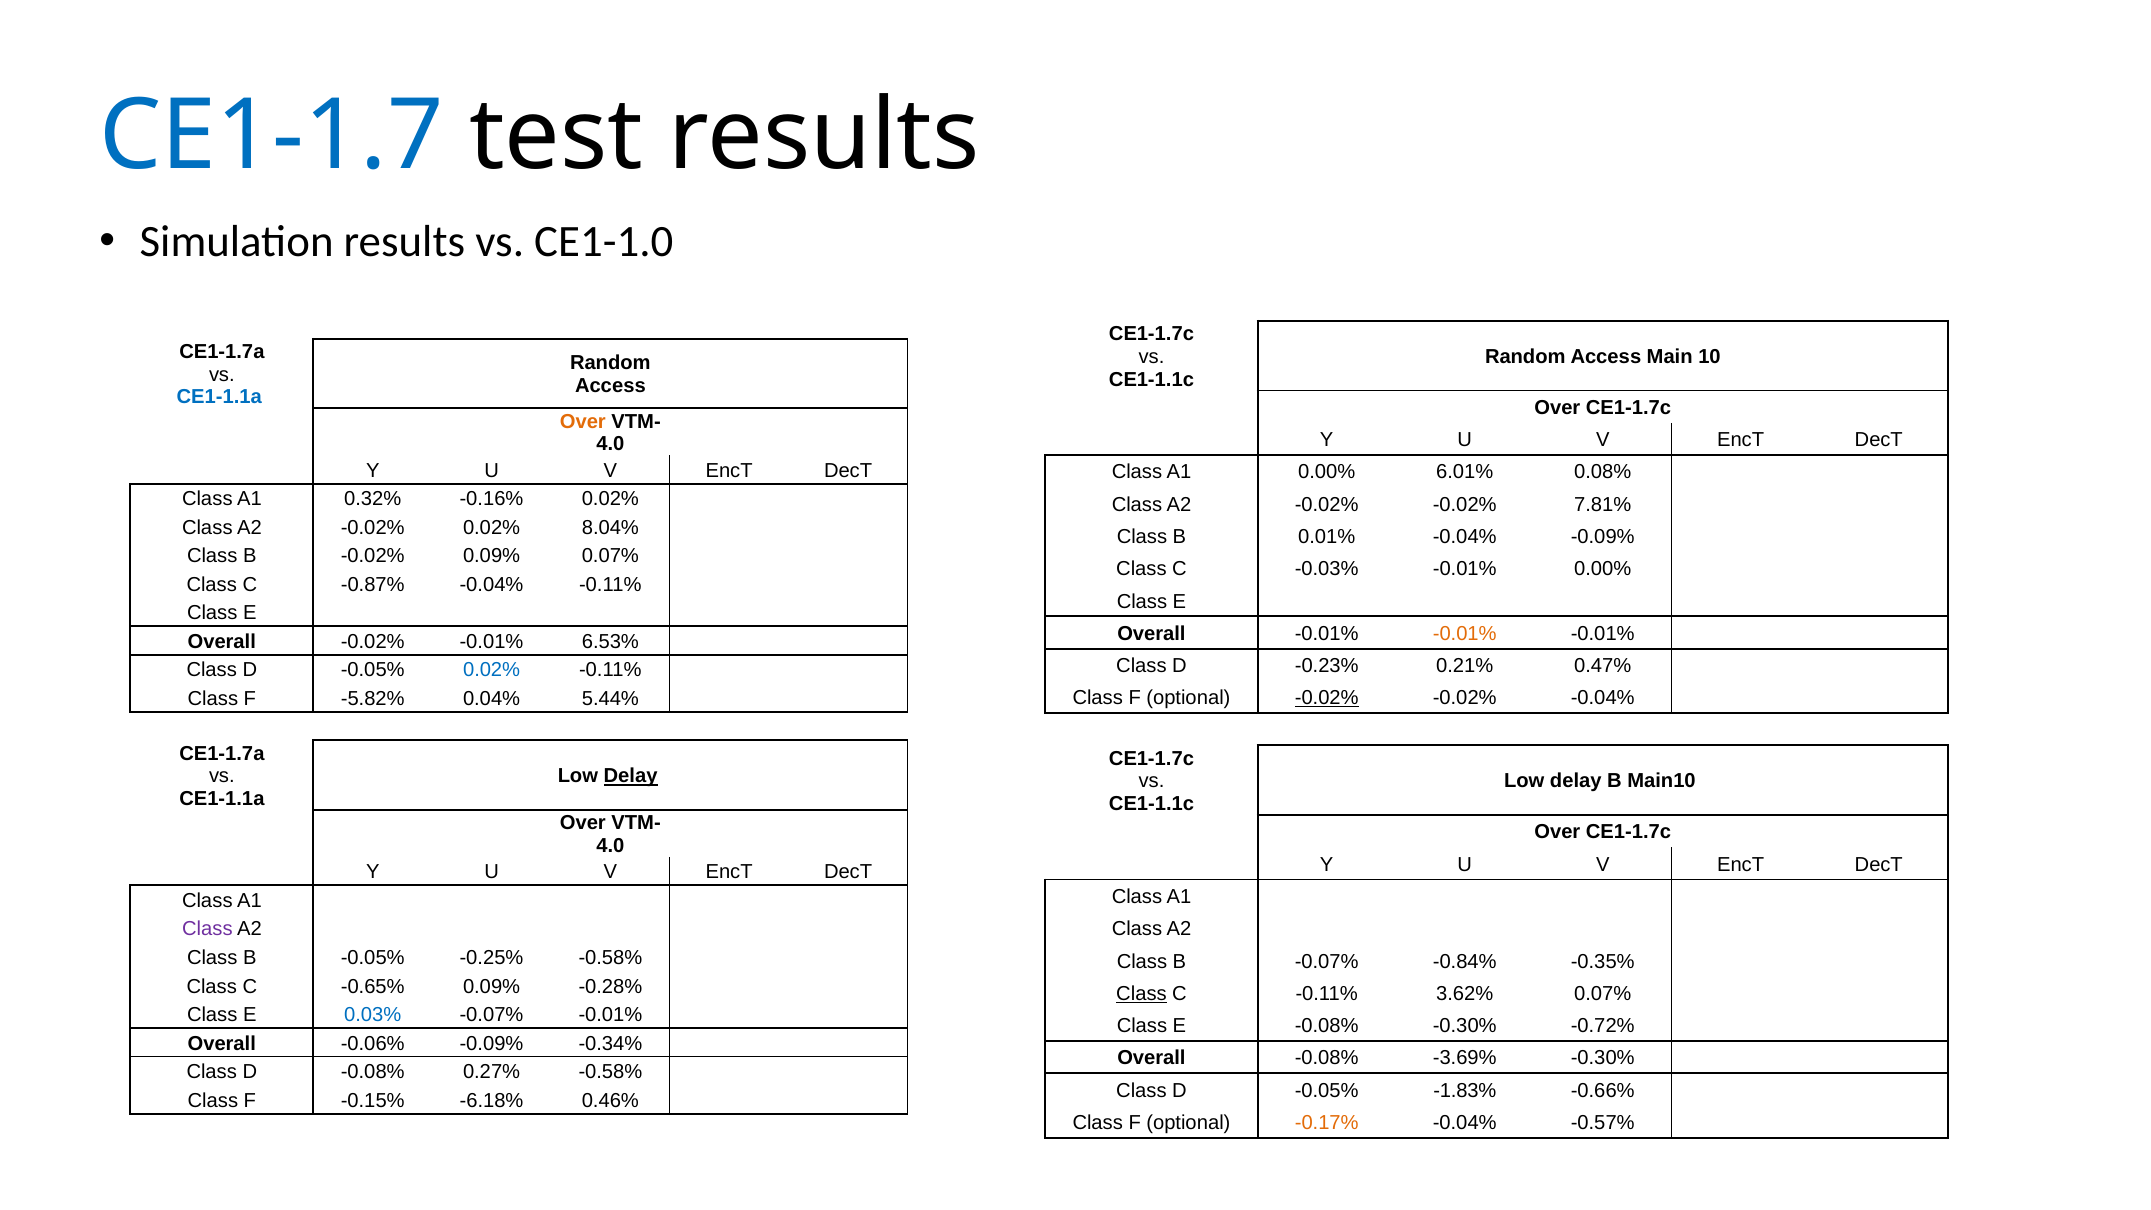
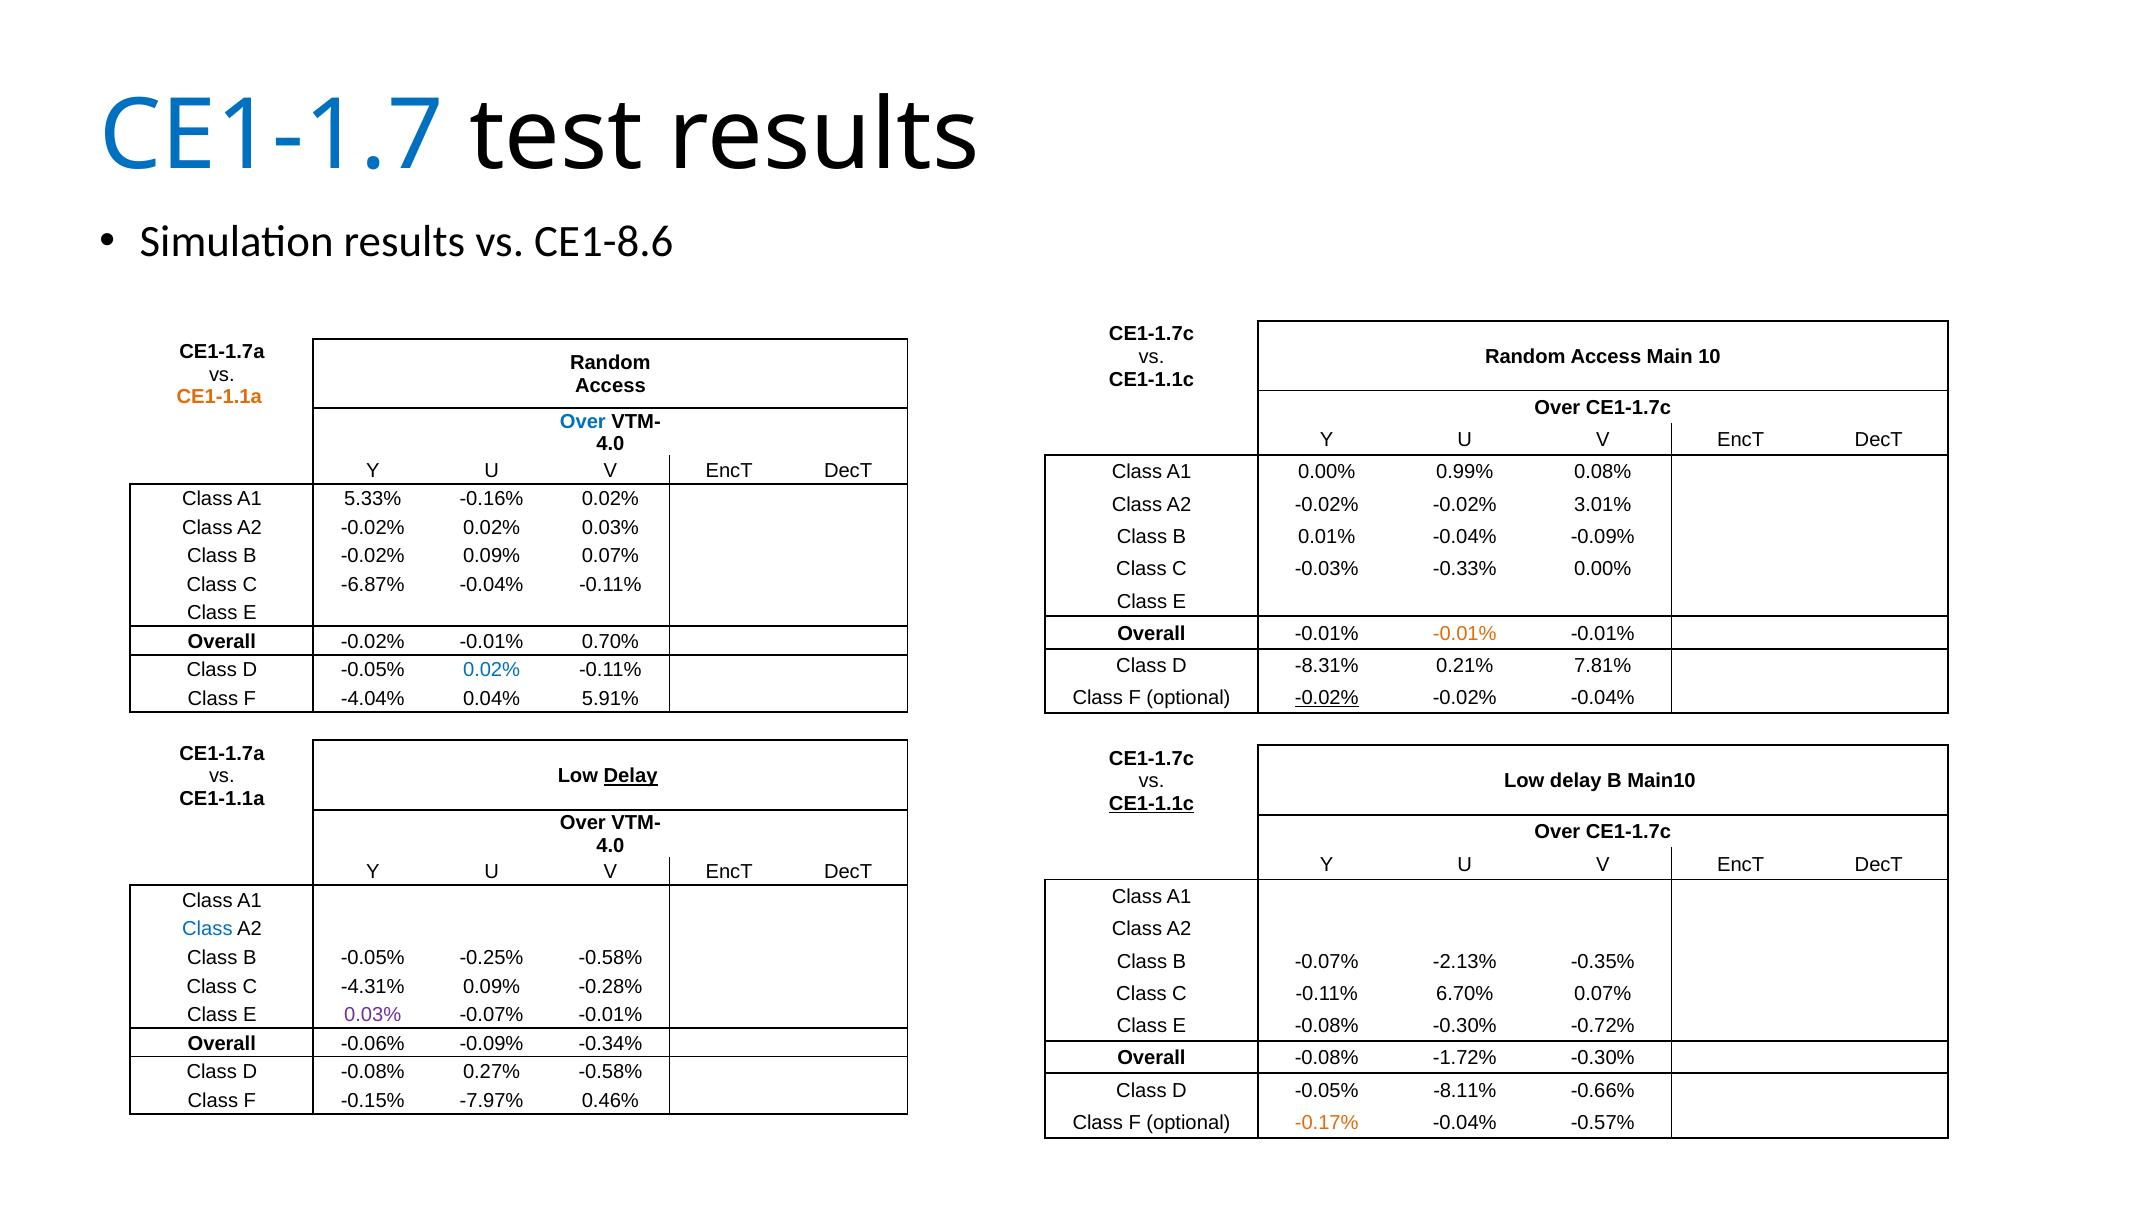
CE1-1.0: CE1-1.0 -> CE1-8.6 (604, 241)
CE1-1.1a colour: blue -> orange (219, 397)
Over colour: orange -> blue (583, 422)
6.01%: 6.01% -> 0.99% (1465, 472)
0.32%: 0.32% -> 5.33% (373, 499)
7.81%: 7.81% -> 3.01% (1603, 505)
0.02% 8.04%: 8.04% -> 0.03% (610, 528)
-0.03% -0.01%: -0.01% -> -0.33% (1465, 569)
-0.87%: -0.87% -> -6.87% (373, 585)
6.53%: 6.53% -> 0.70% (610, 642)
-0.23%: -0.23% -> -8.31% (1327, 666)
0.47%: 0.47% -> 7.81% (1603, 666)
-5.82%: -5.82% -> -4.04% (373, 699)
5.44%: 5.44% -> 5.91% (610, 699)
CE1-1.1c underline: none -> present (1152, 804)
Class colour: purple -> blue (207, 929)
-0.84%: -0.84% -> -2.13% (1465, 961)
-0.65%: -0.65% -> -4.31% (373, 986)
Class underline: present -> none (1141, 994)
3.62%: 3.62% -> 6.70% (1465, 994)
0.03% colour: blue -> purple (373, 1015)
-3.69%: -3.69% -> -1.72% (1465, 1058)
-1.83%: -1.83% -> -8.11% (1465, 1090)
-6.18%: -6.18% -> -7.97% (492, 1100)
